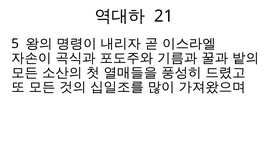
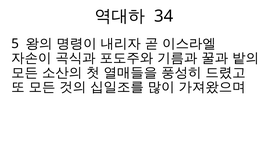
21: 21 -> 34 (164, 16)
